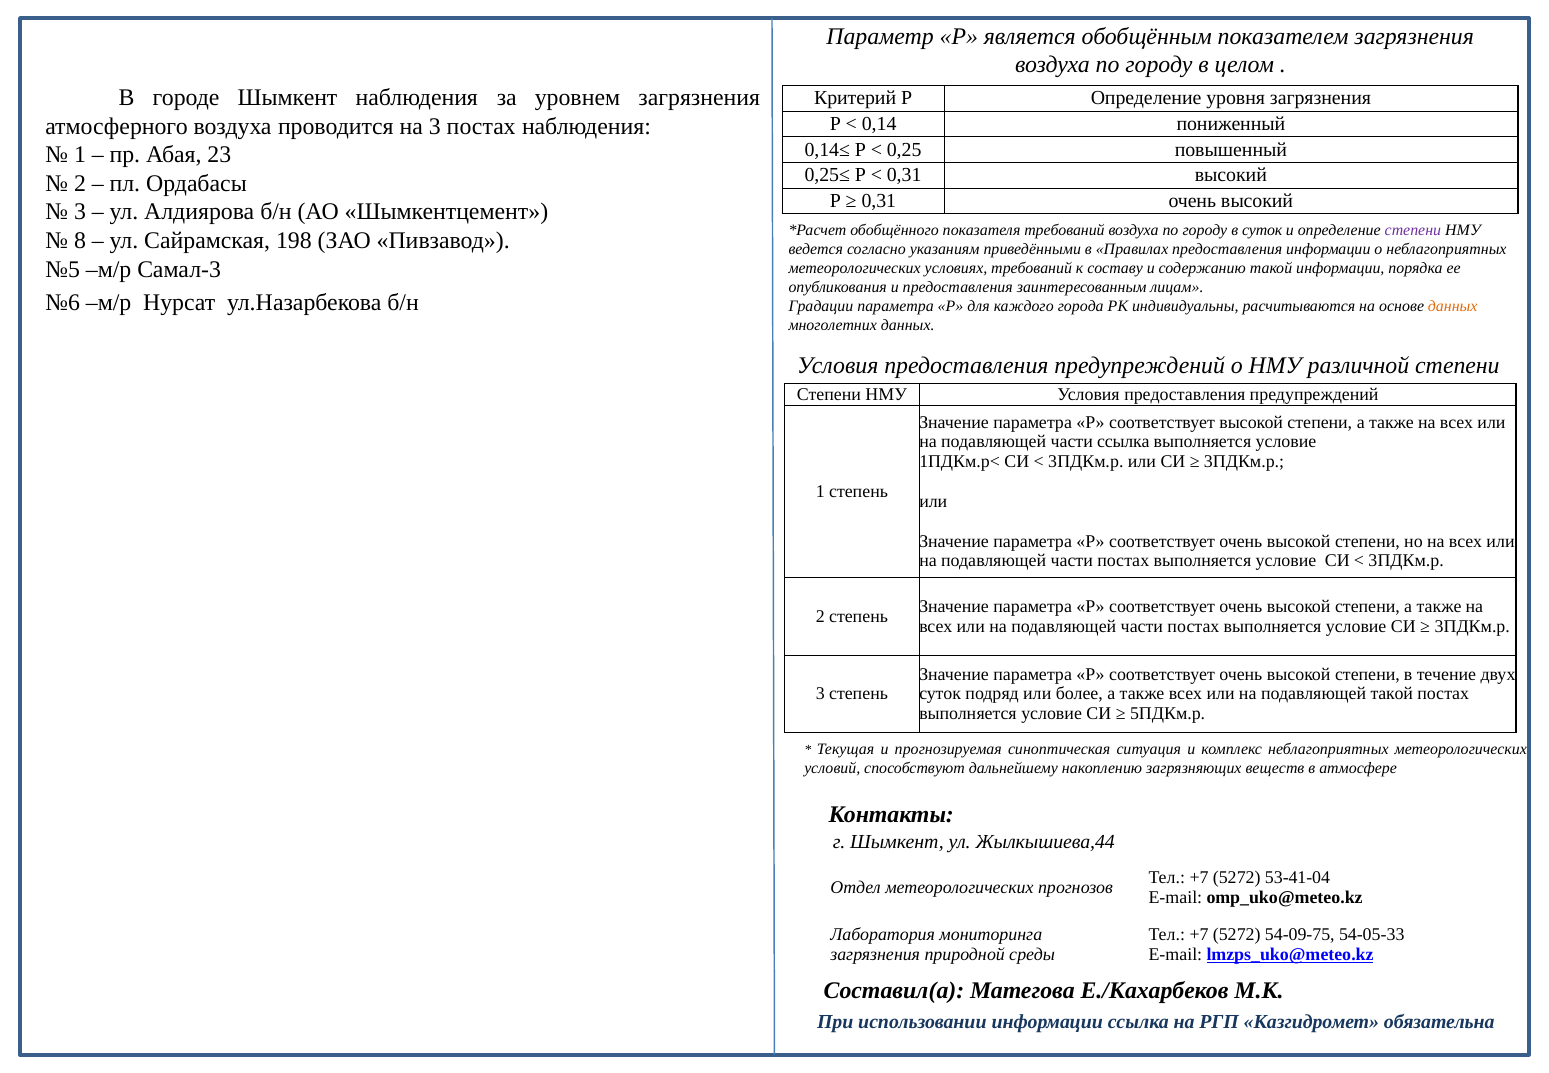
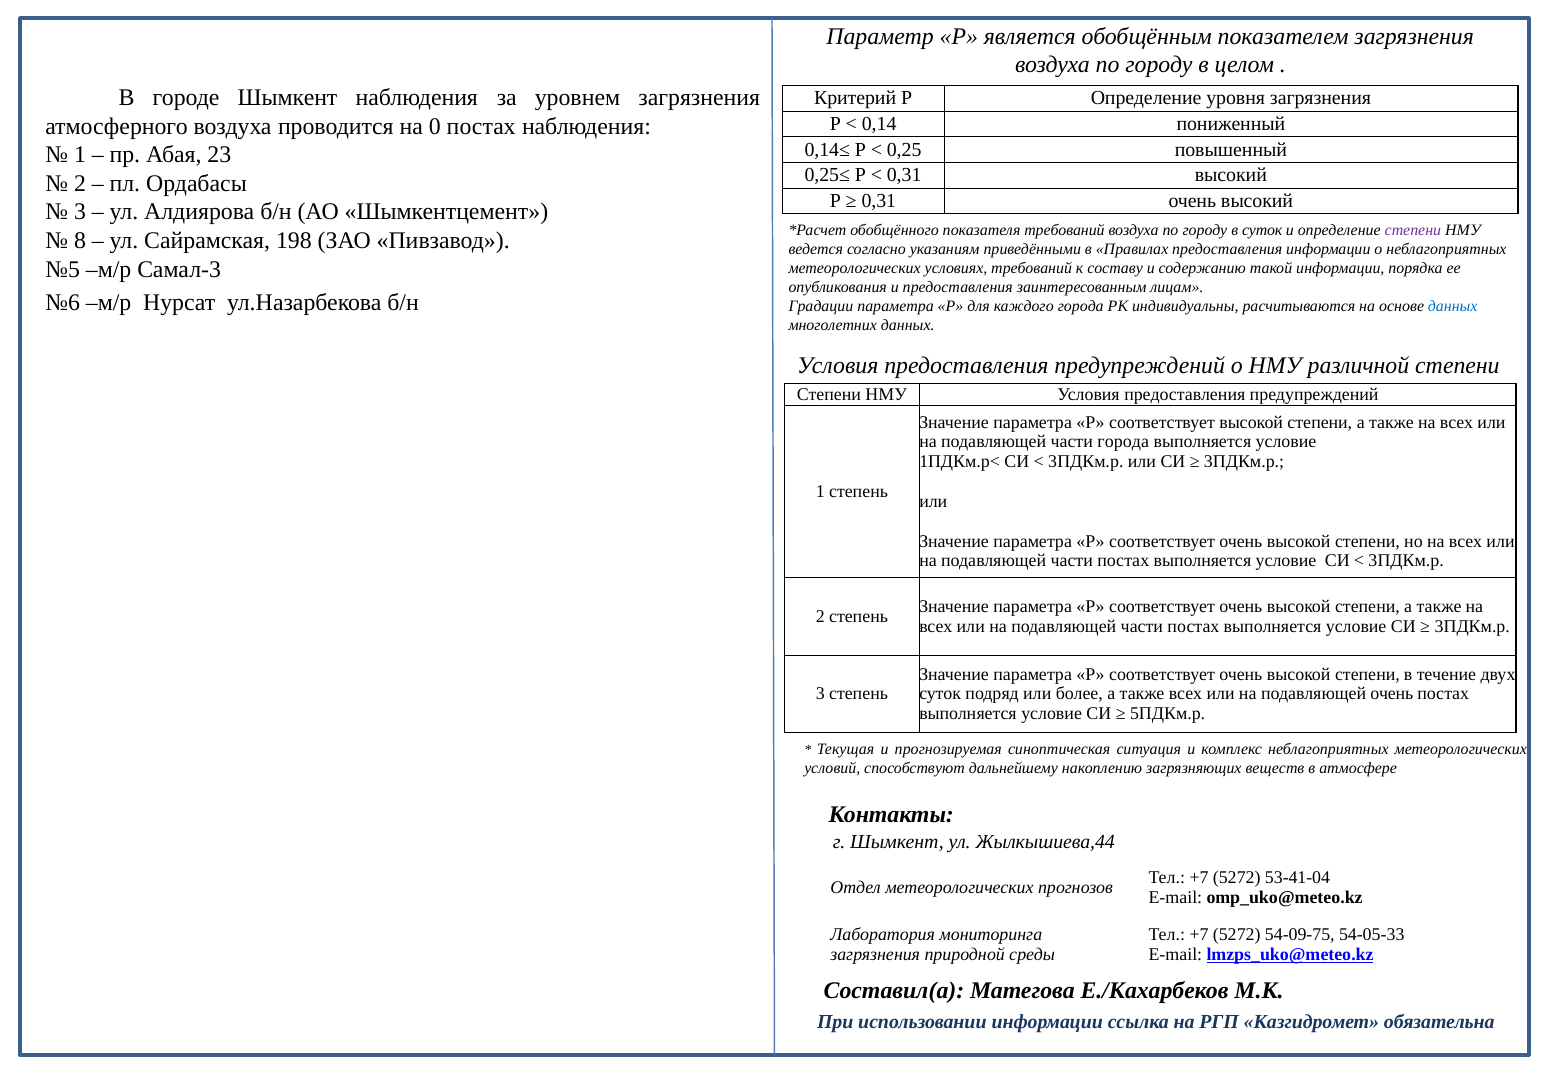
на 3: 3 -> 0 (435, 126)
данных colour: orange -> blue (1453, 306)
части ссылка: ссылка -> города (1123, 442)
подавляющей такой: такой -> очень (1392, 694)
